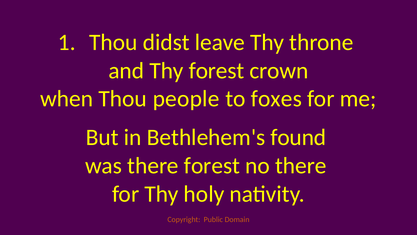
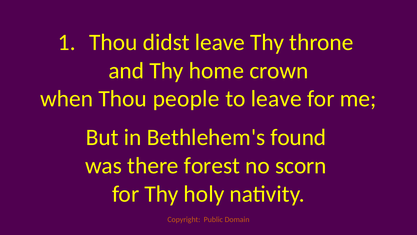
Thy forest: forest -> home (216, 71)
to foxes: foxes -> leave (276, 99)
no there: there -> scorn (301, 165)
